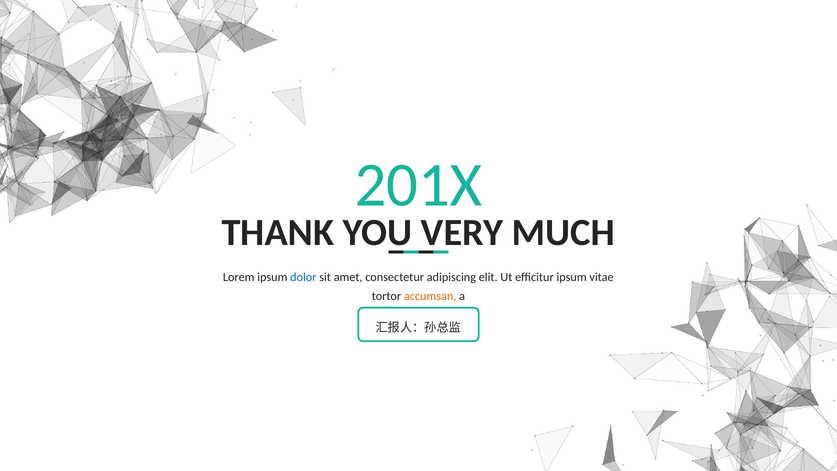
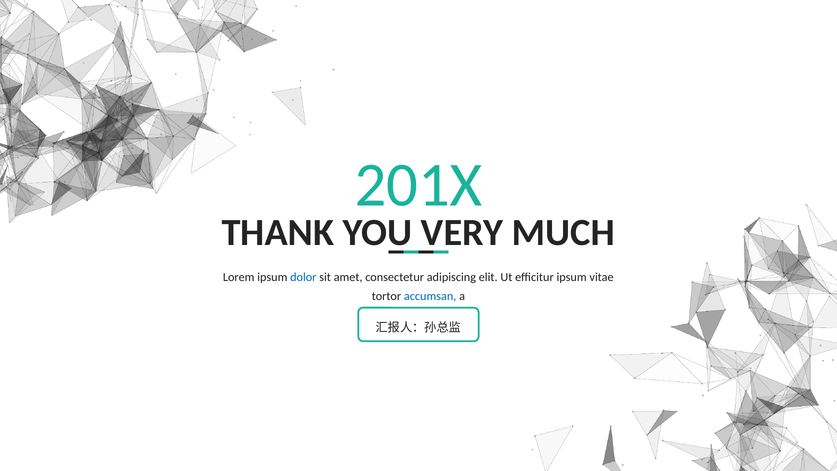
accumsan colour: orange -> blue (430, 296)
